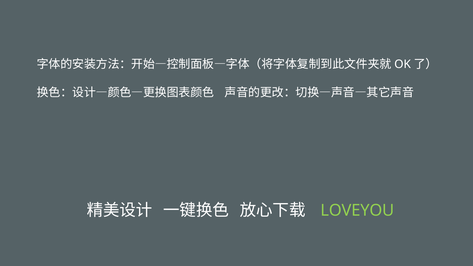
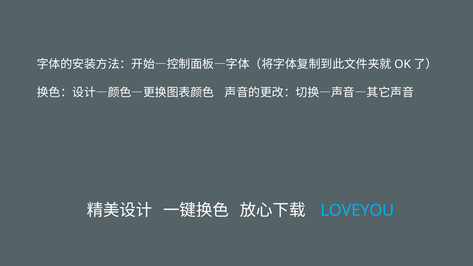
LOVEYOU colour: light green -> light blue (357, 210)
